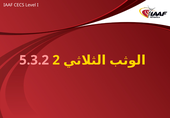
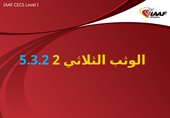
5.3.2 colour: pink -> light blue (34, 60)
